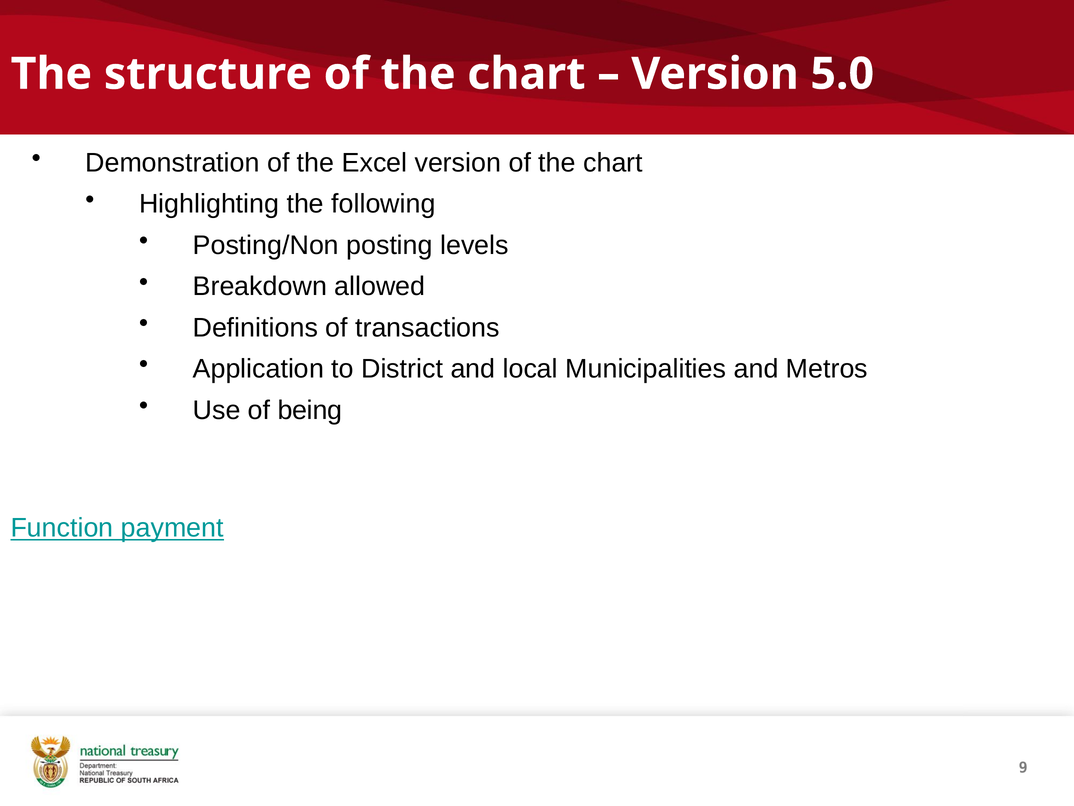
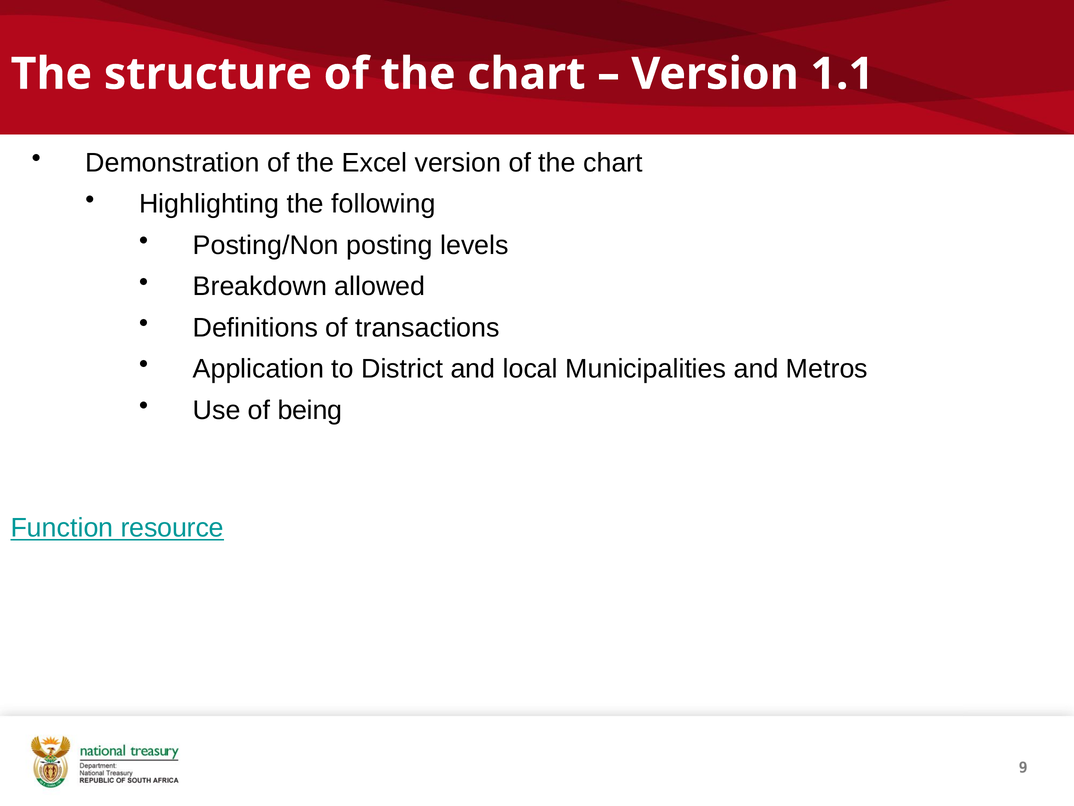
5.0: 5.0 -> 1.1 (842, 74)
payment: payment -> resource (172, 527)
